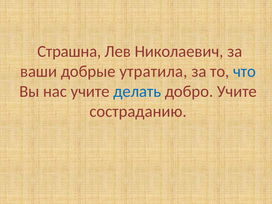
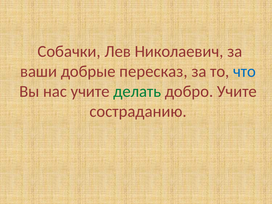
Страшна: Страшна -> Собачки (69, 51)
утратила: утратила -> пересказ (153, 71)
делать colour: blue -> green (137, 91)
